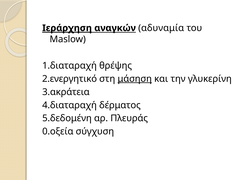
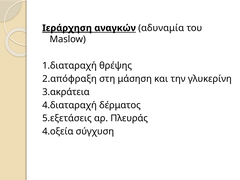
2.ενεργητικό: 2.ενεργητικό -> 2.απόφραξη (69, 79)
μάσηση underline: present -> none (135, 79)
5.δεδομένη: 5.δεδομένη -> 5.εξετάσεις (67, 118)
0.οξεία: 0.οξεία -> 4.οξεία (58, 131)
